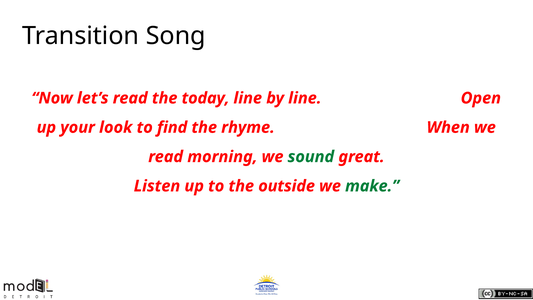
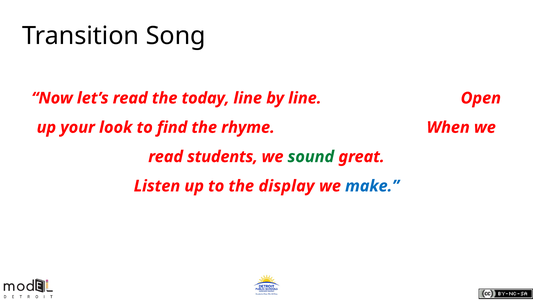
morning: morning -> students (222, 157)
outside: outside -> display (286, 186)
make colour: green -> blue (372, 186)
